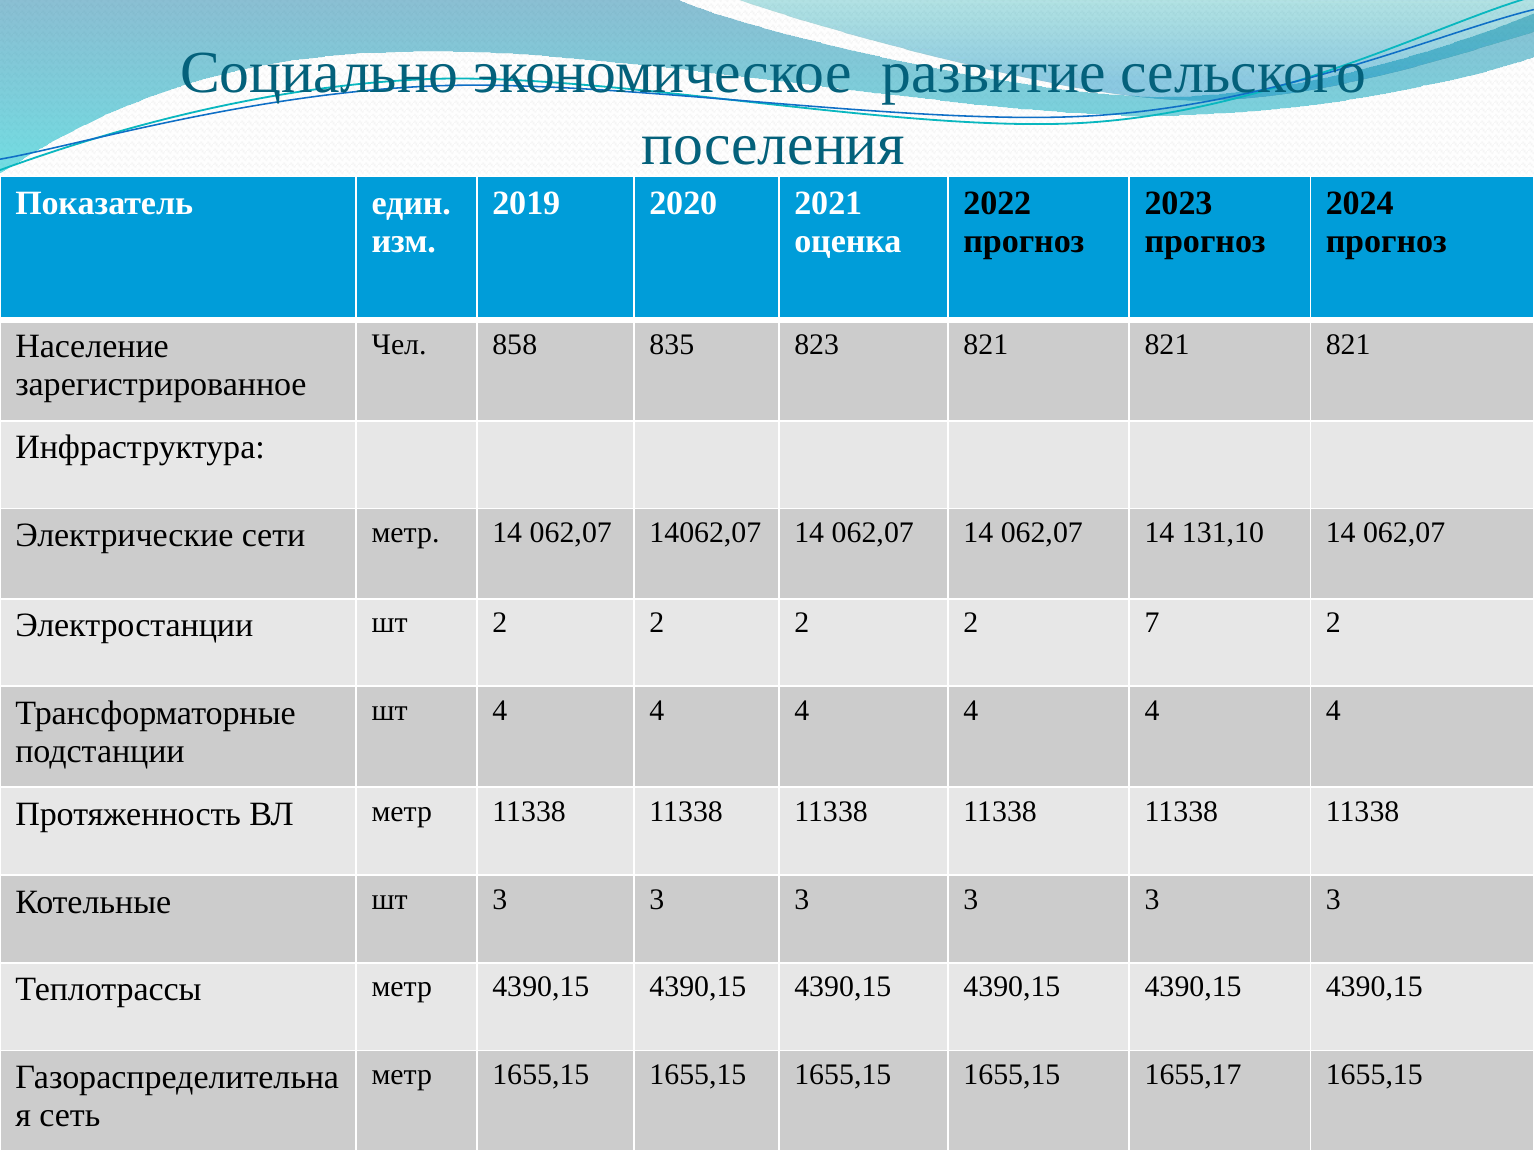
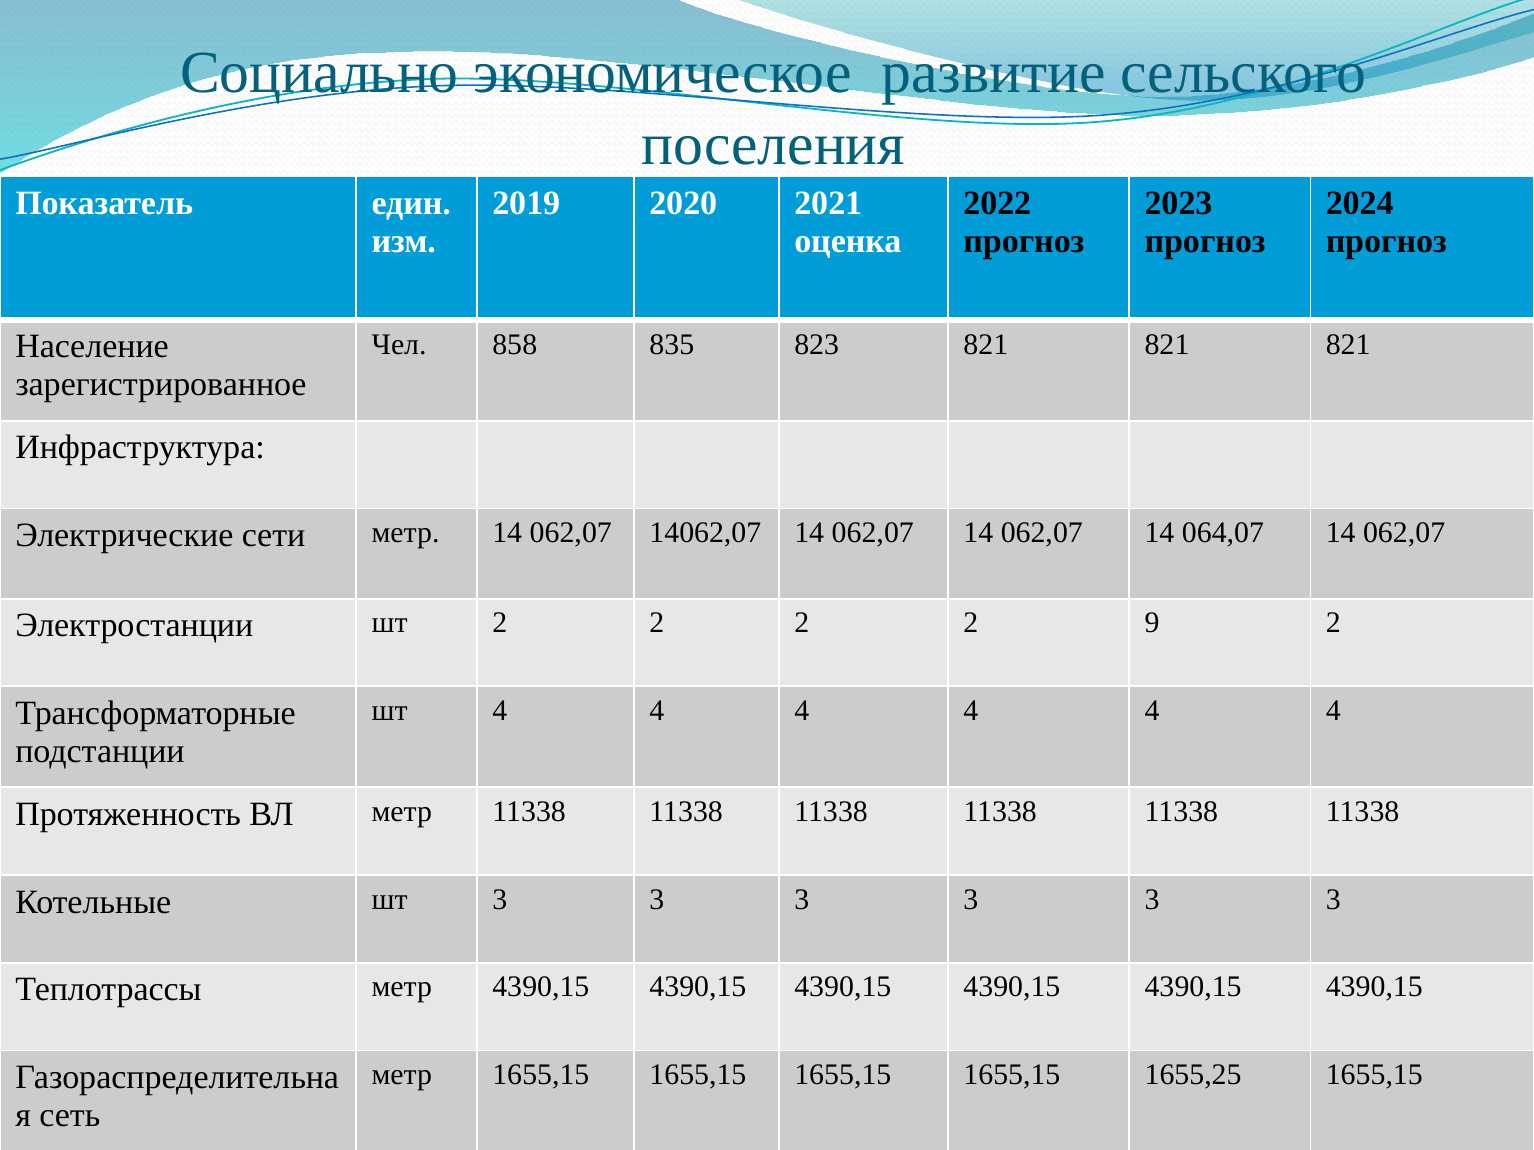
131,10: 131,10 -> 064,07 (1223, 533)
7: 7 -> 9 (1152, 623)
1655,17: 1655,17 -> 1655,25 (1193, 1075)
